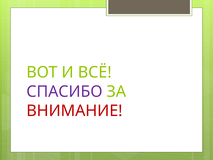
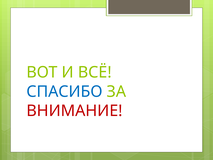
СПАСИБО colour: purple -> blue (64, 91)
